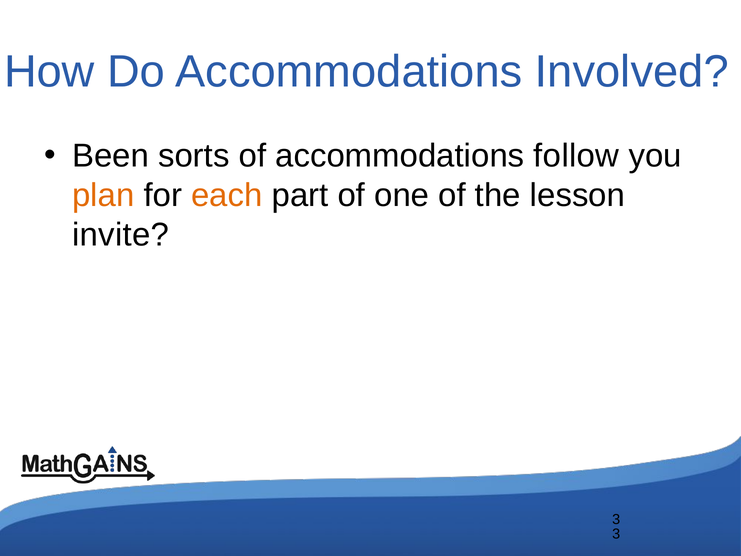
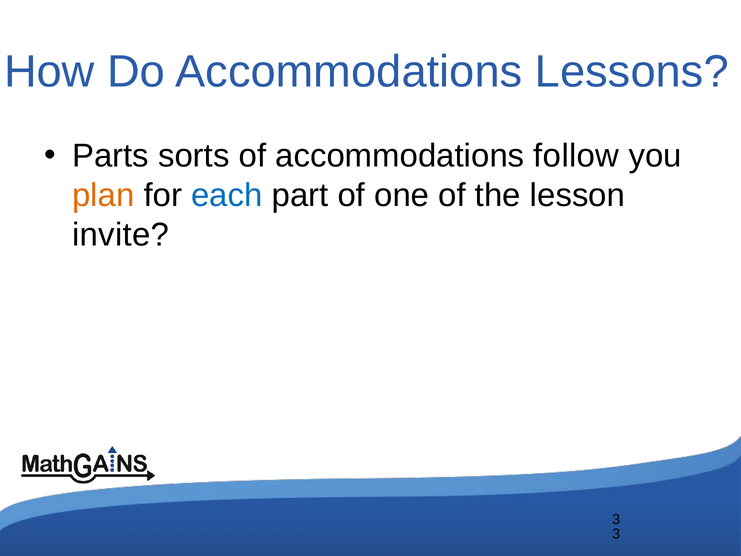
Involved: Involved -> Lessons (632, 72)
Been: Been -> Parts (111, 156)
each colour: orange -> blue (227, 195)
